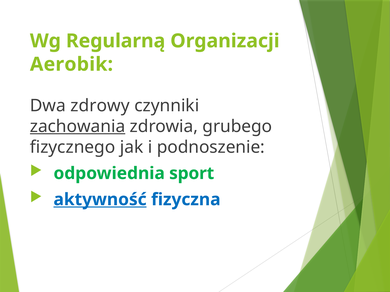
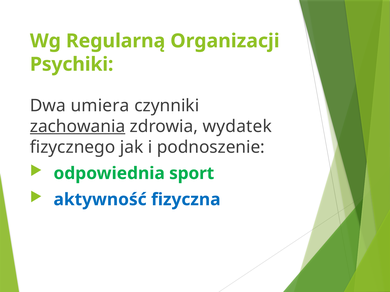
Aerobik: Aerobik -> Psychiki (72, 64)
zdrowy: zdrowy -> umiera (100, 106)
grubego: grubego -> wydatek (237, 127)
aktywność underline: present -> none (100, 200)
